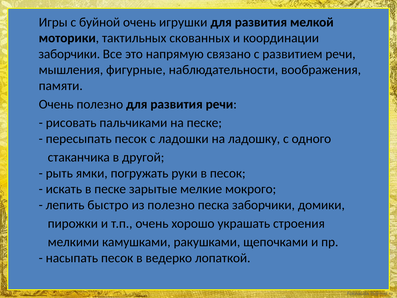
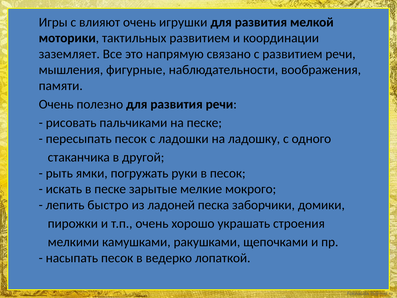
буйной: буйной -> влияют (100, 22)
тактильных скованных: скованных -> развитием (200, 38)
заборчики: заборчики -> заземляет (69, 54)
из полезно: полезно -> ладоней (171, 205)
